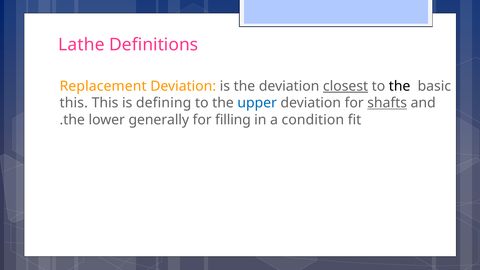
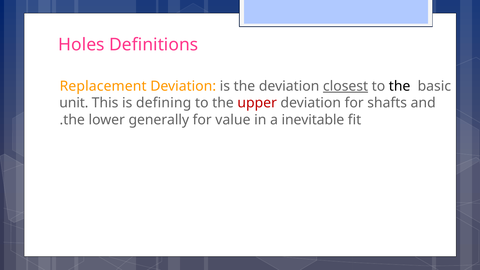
Lathe: Lathe -> Holes (81, 45)
this: this -> unit (74, 103)
upper colour: blue -> red (257, 103)
shafts underline: present -> none (387, 103)
filling: filling -> value (233, 120)
condition: condition -> inevitable (313, 120)
